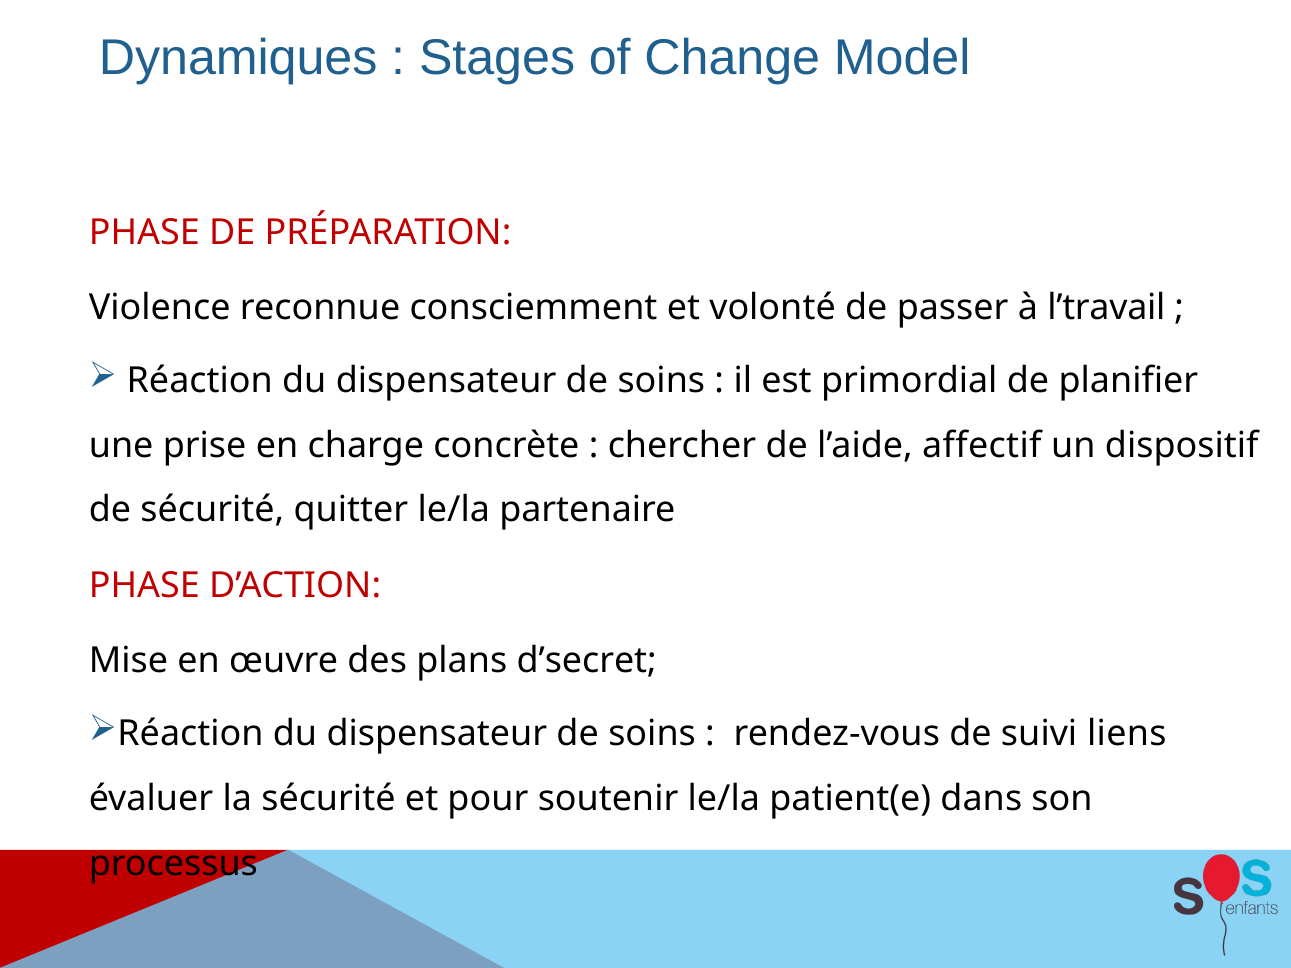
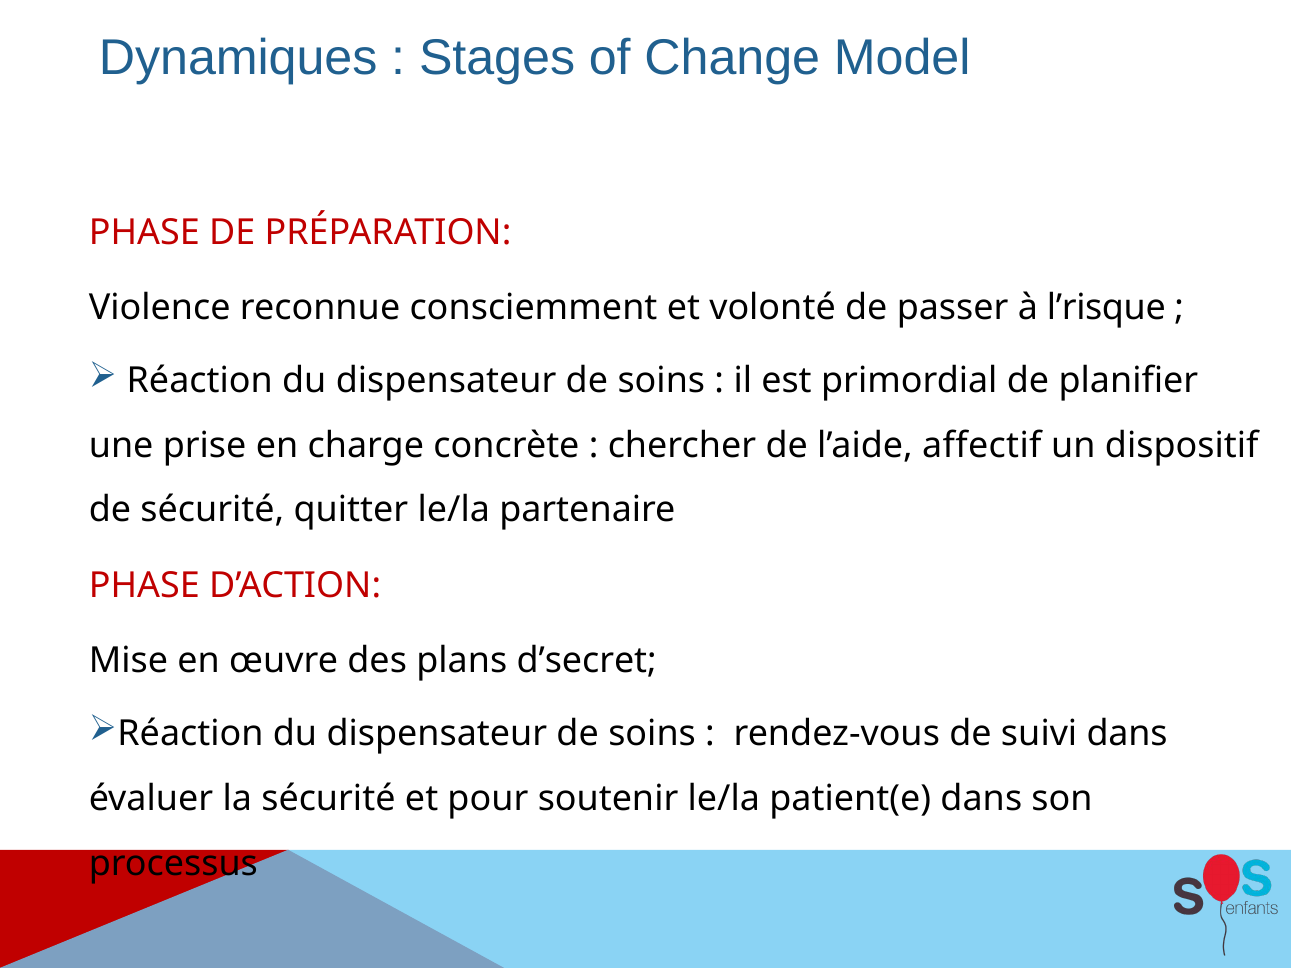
l’travail: l’travail -> l’risque (1106, 308)
suivi liens: liens -> dans (1127, 734)
